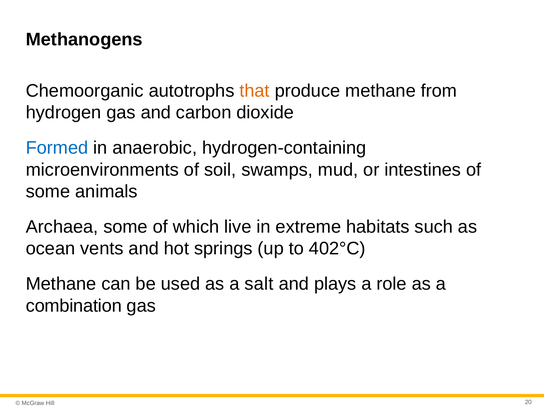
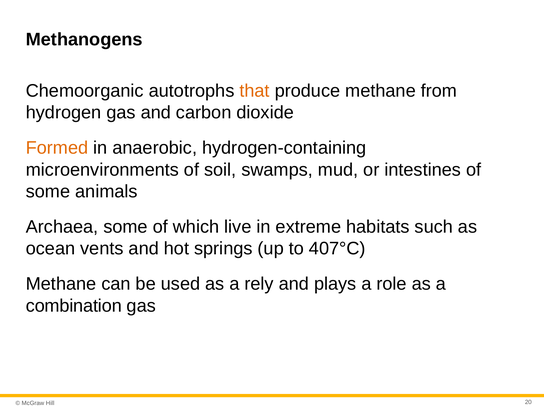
Formed colour: blue -> orange (57, 148)
402°C: 402°C -> 407°C (337, 249)
salt: salt -> rely (259, 284)
